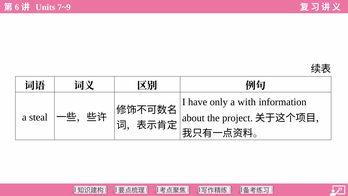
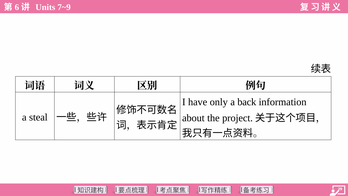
with: with -> back (247, 102)
